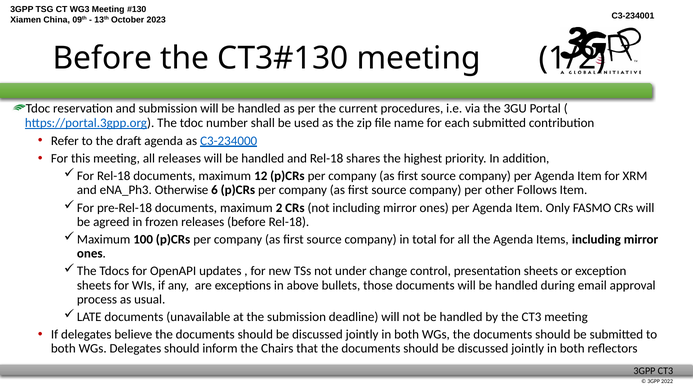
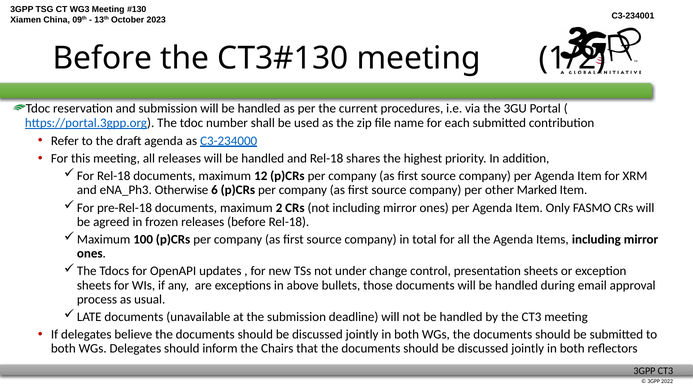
Follows: Follows -> Marked (537, 190)
